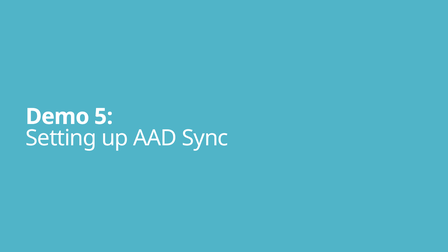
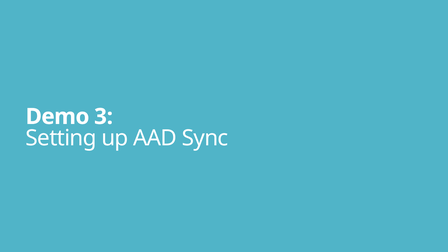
5: 5 -> 3 (104, 117)
